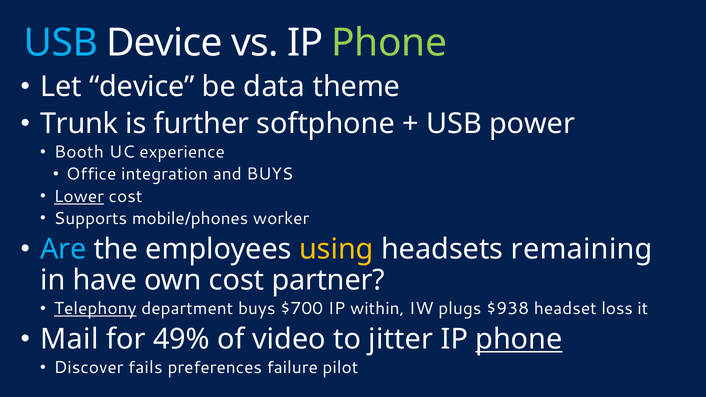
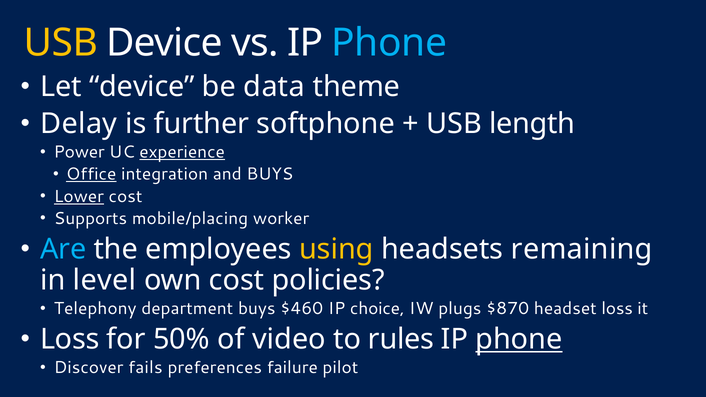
USB colour: light blue -> yellow (61, 43)
Phone colour: light green -> light blue (389, 43)
Trunk: Trunk -> Delay (79, 124)
power: power -> length (532, 124)
Booth: Booth -> Power (79, 152)
experience underline: none -> present (182, 152)
Office underline: none -> present (91, 174)
mobile/phones: mobile/phones -> mobile/placing (190, 219)
have: have -> level (105, 280)
partner: partner -> policies (328, 280)
Telephony underline: present -> none (95, 309)
$700: $700 -> $460 (302, 309)
within: within -> choice (377, 309)
$938: $938 -> $870 (508, 309)
Mail: Mail -> Loss (70, 339)
49%: 49% -> 50% (181, 339)
jitter: jitter -> rules (401, 339)
